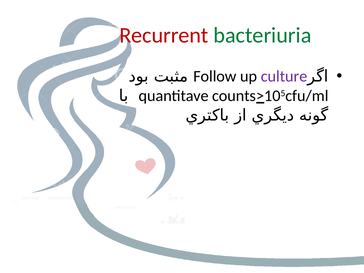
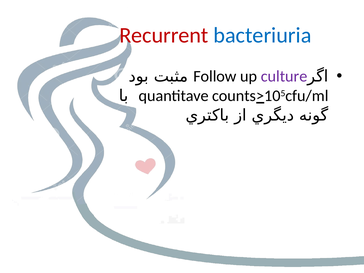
bacteriuria colour: green -> blue (262, 35)
